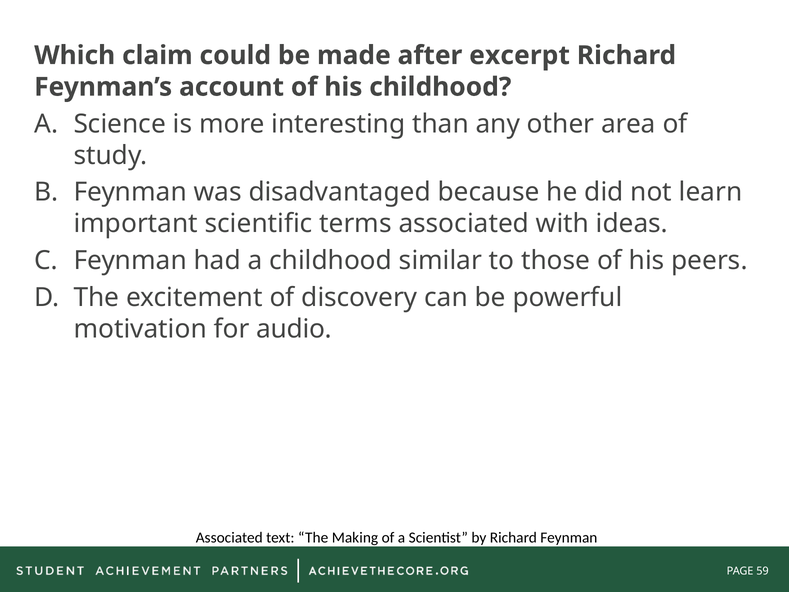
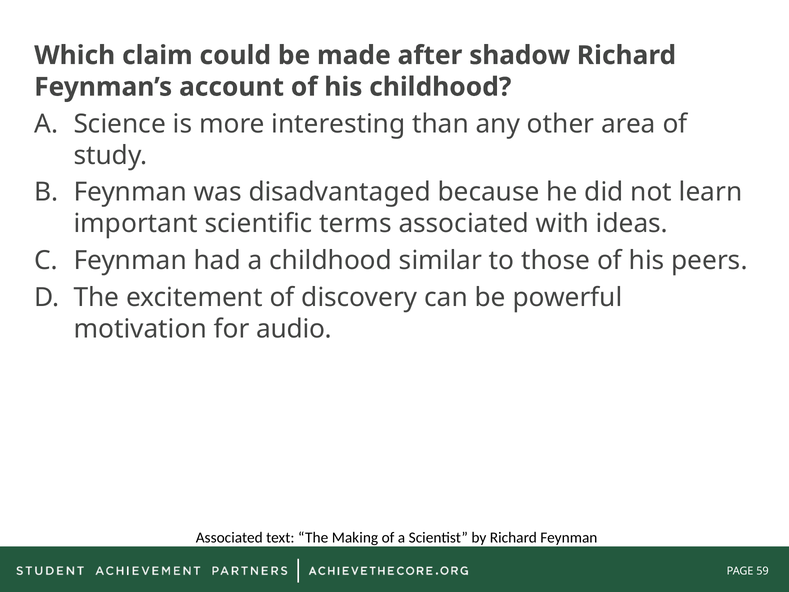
excerpt: excerpt -> shadow (520, 55)
